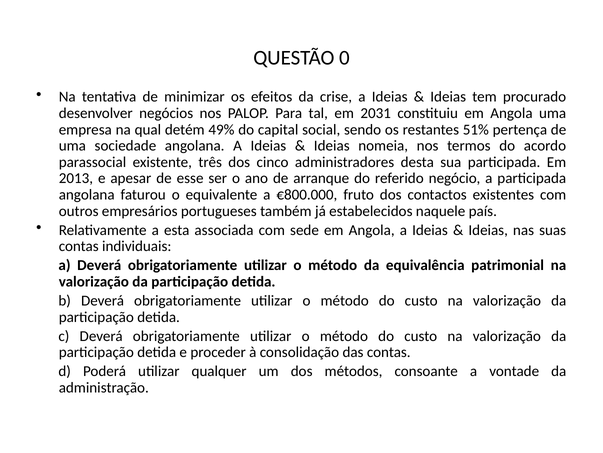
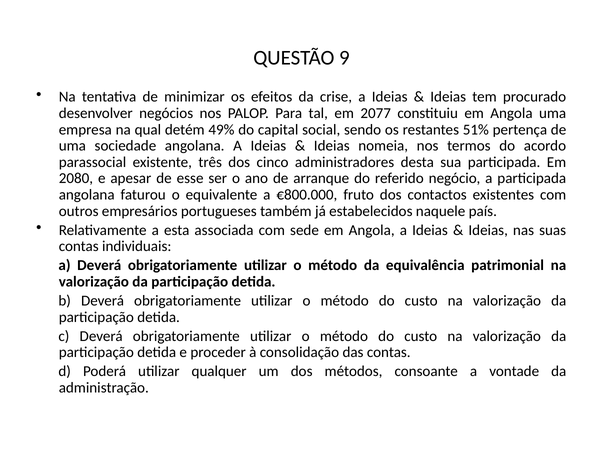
0: 0 -> 9 (344, 58)
2031: 2031 -> 2077 (376, 113)
2013: 2013 -> 2080 (76, 178)
